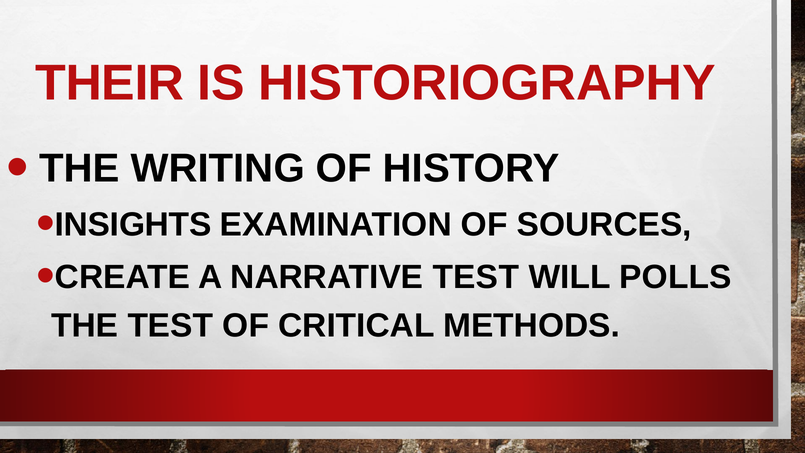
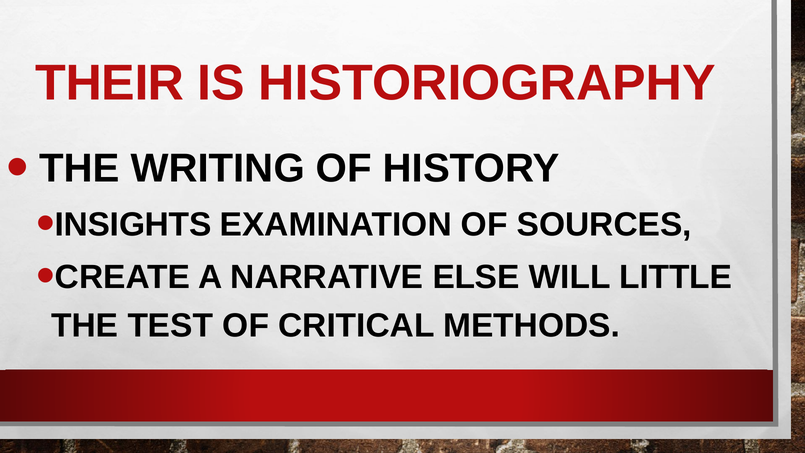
NARRATIVE TEST: TEST -> ELSE (476, 277)
POLLS: POLLS -> LITTLE (676, 277)
